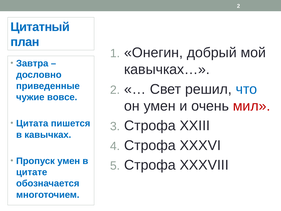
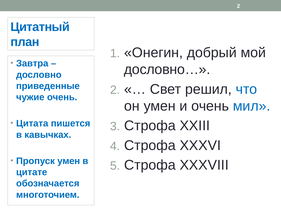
кавычках…: кавычках… -> дословно… (167, 69)
чужие вовсе: вовсе -> очень (62, 97)
мил colour: red -> blue (252, 106)
